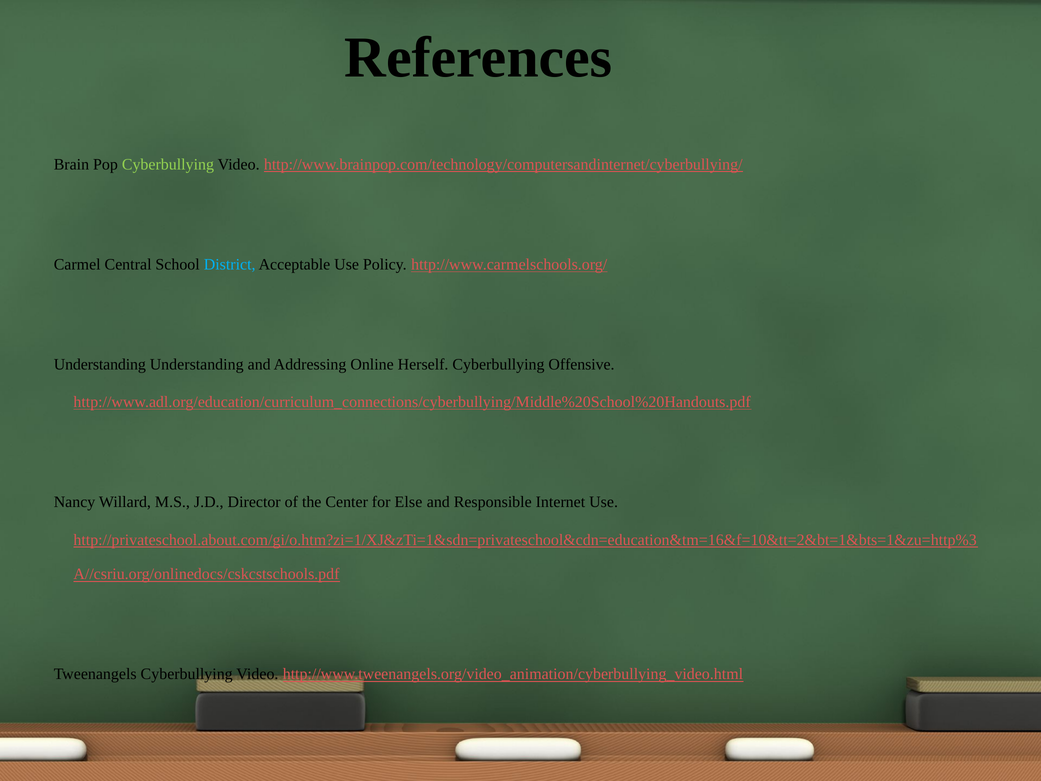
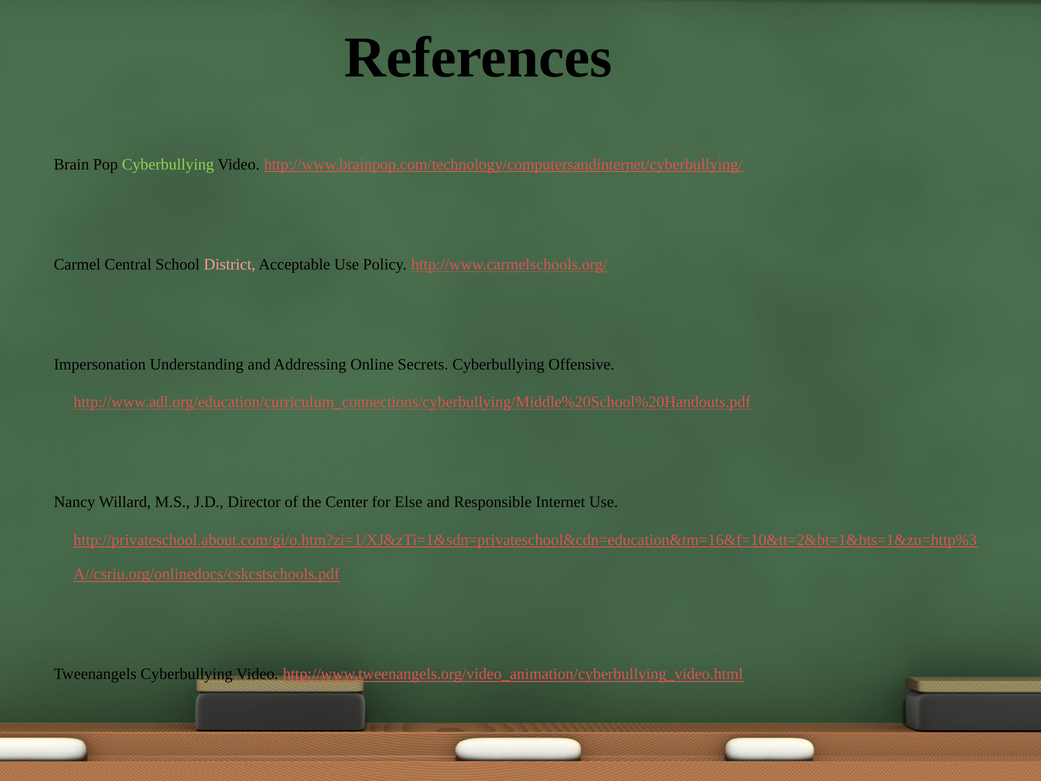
District colour: light blue -> pink (230, 264)
Understanding: Understanding -> Impersonation (100, 364)
Herself: Herself -> Secrets (423, 364)
